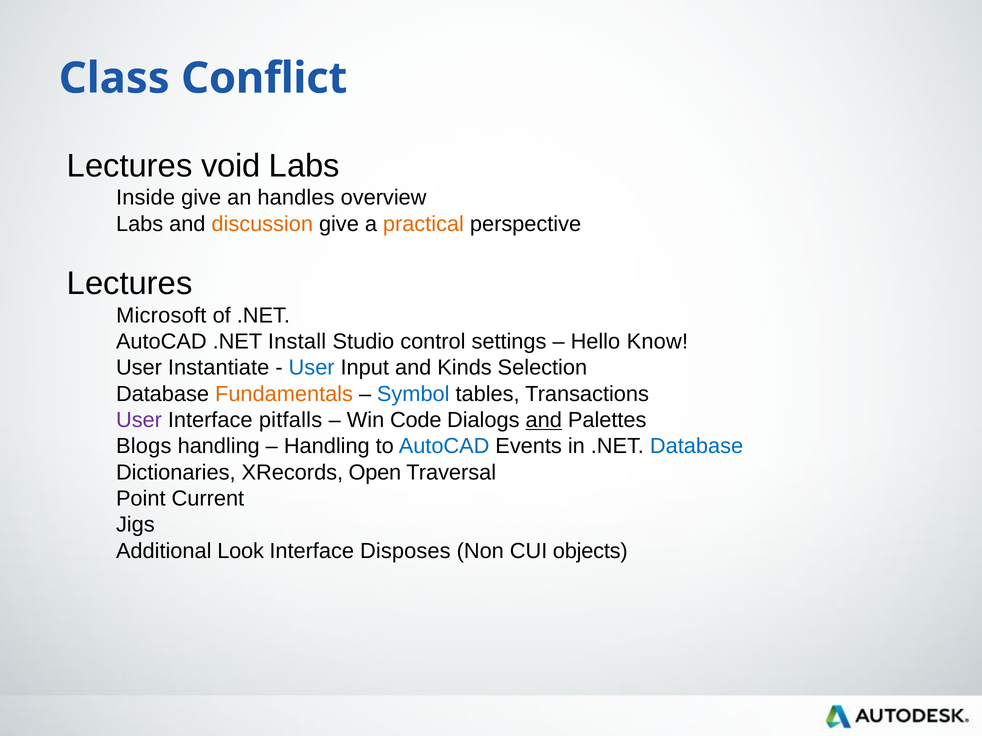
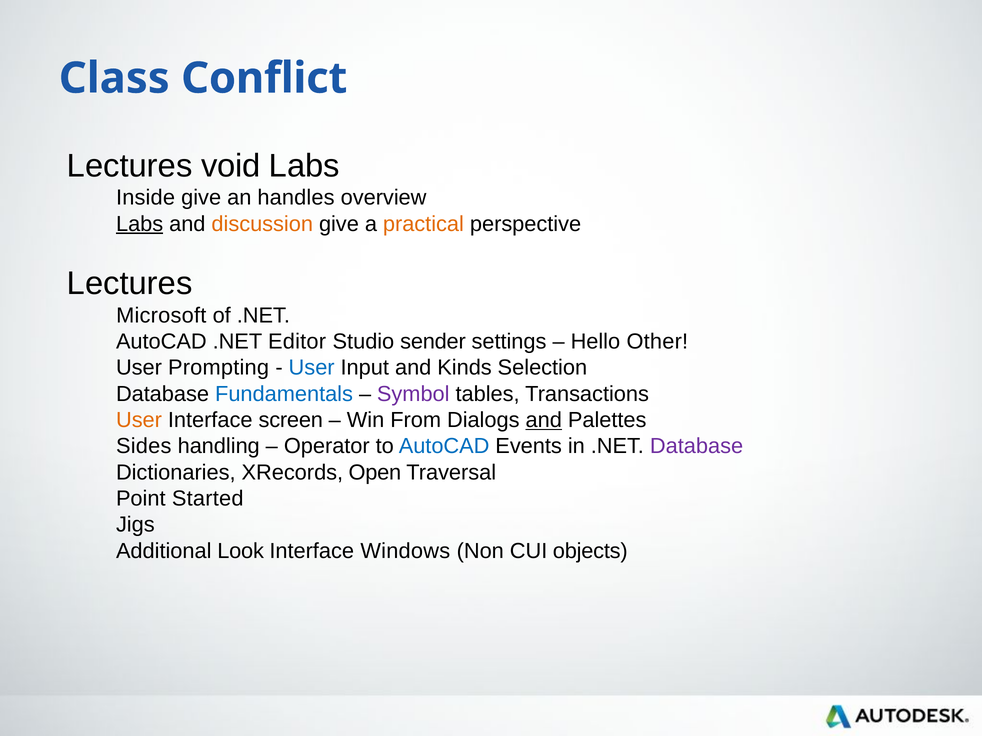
Labs underline: none -> present (140, 224)
Install: Install -> Editor (297, 342)
control: control -> sender (433, 342)
Know: Know -> Other (657, 342)
Instantiate: Instantiate -> Prompting (219, 368)
Fundamentals colour: orange -> blue (284, 394)
Symbol colour: blue -> purple (413, 394)
User colour: purple -> orange (139, 420)
pitfalls: pitfalls -> screen (291, 420)
Code: Code -> From (416, 420)
Blogs: Blogs -> Sides (144, 446)
Handling: Handling -> Operator (327, 446)
Database colour: blue -> purple (697, 446)
Current: Current -> Started (208, 499)
Disposes: Disposes -> Windows (405, 551)
